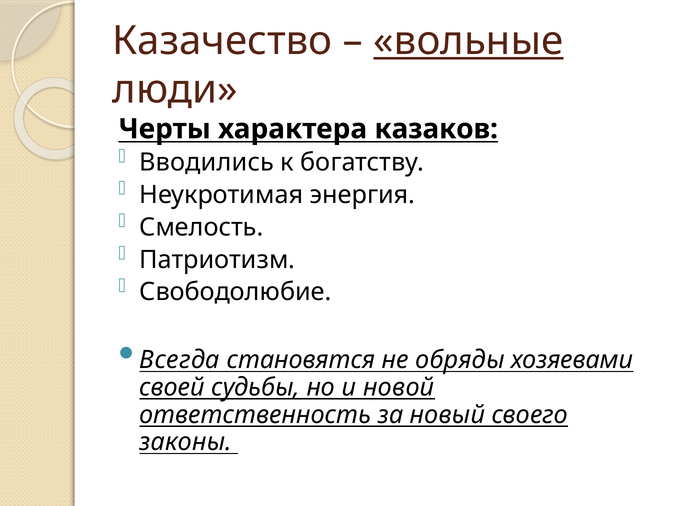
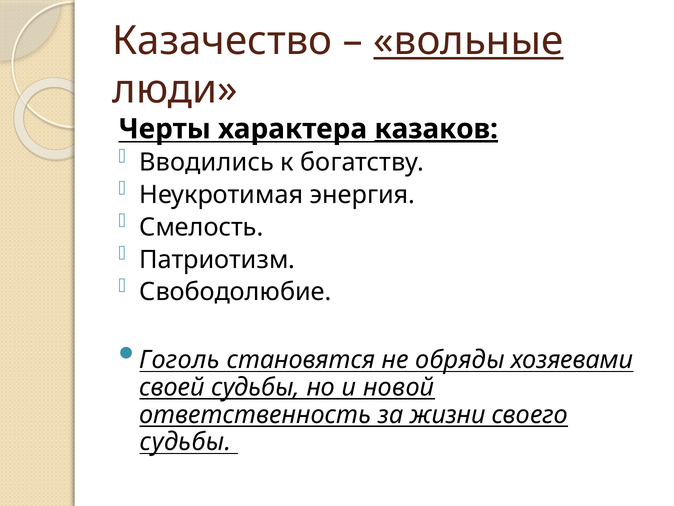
казаков underline: none -> present (436, 129)
Всегда: Всегда -> Гоголь (180, 360)
новый: новый -> жизни (448, 414)
законы: законы -> судьбы (185, 442)
